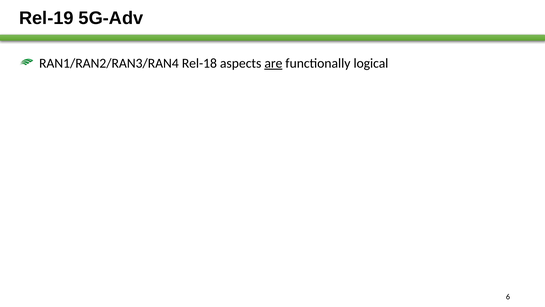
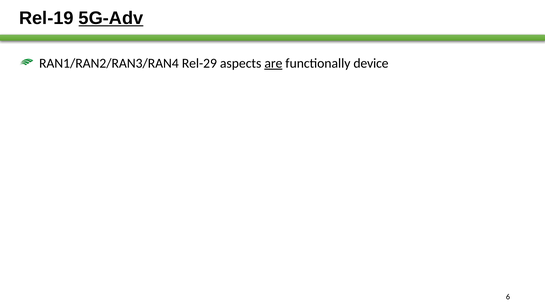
5G-Adv underline: none -> present (111, 18)
Rel-18: Rel-18 -> Rel-29 (199, 63)
logical: logical -> device (371, 63)
